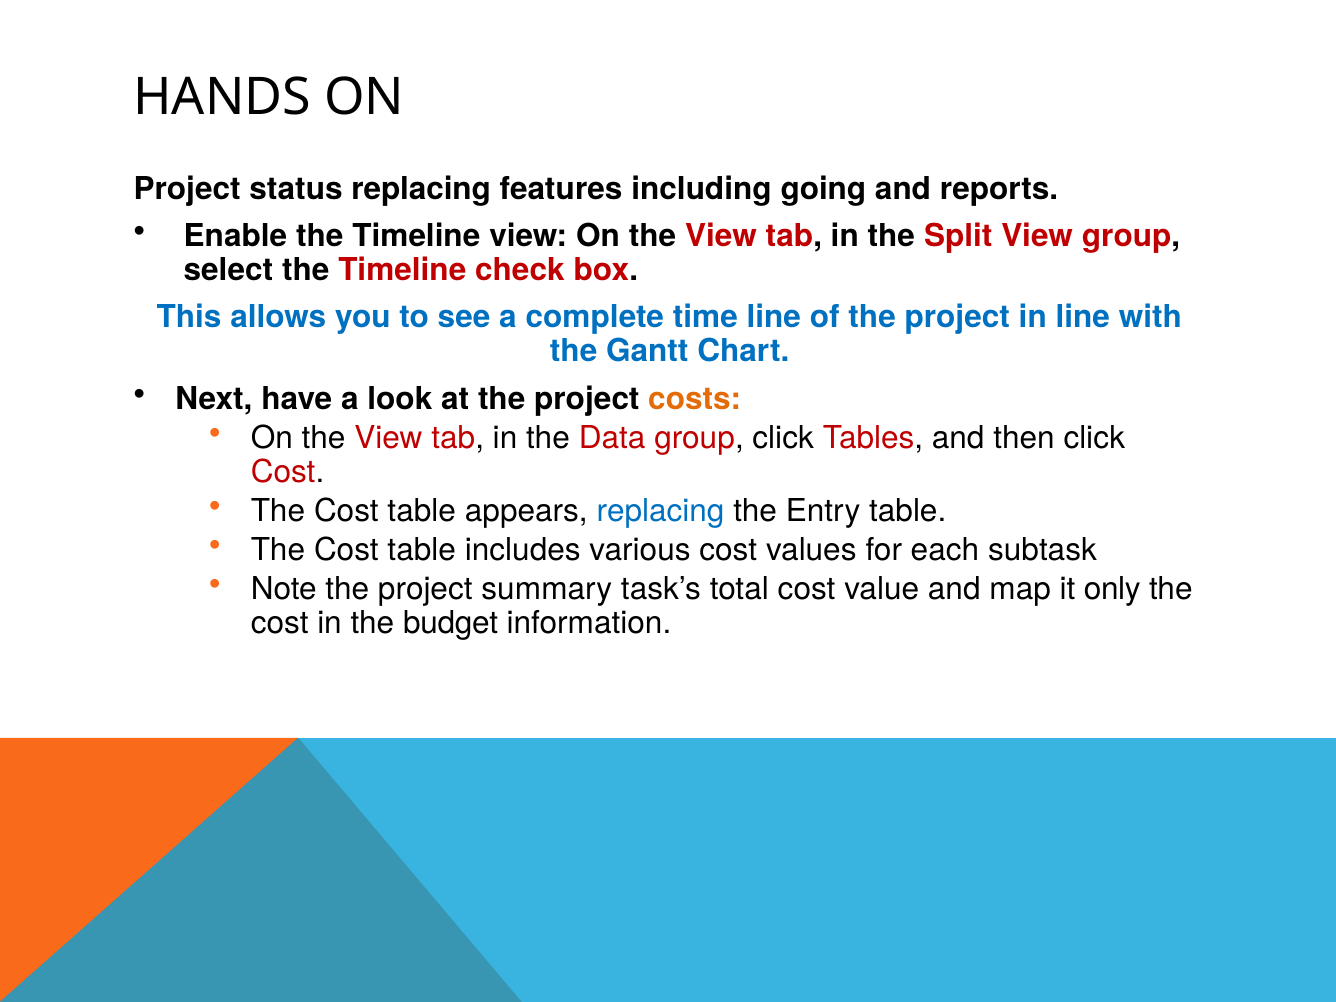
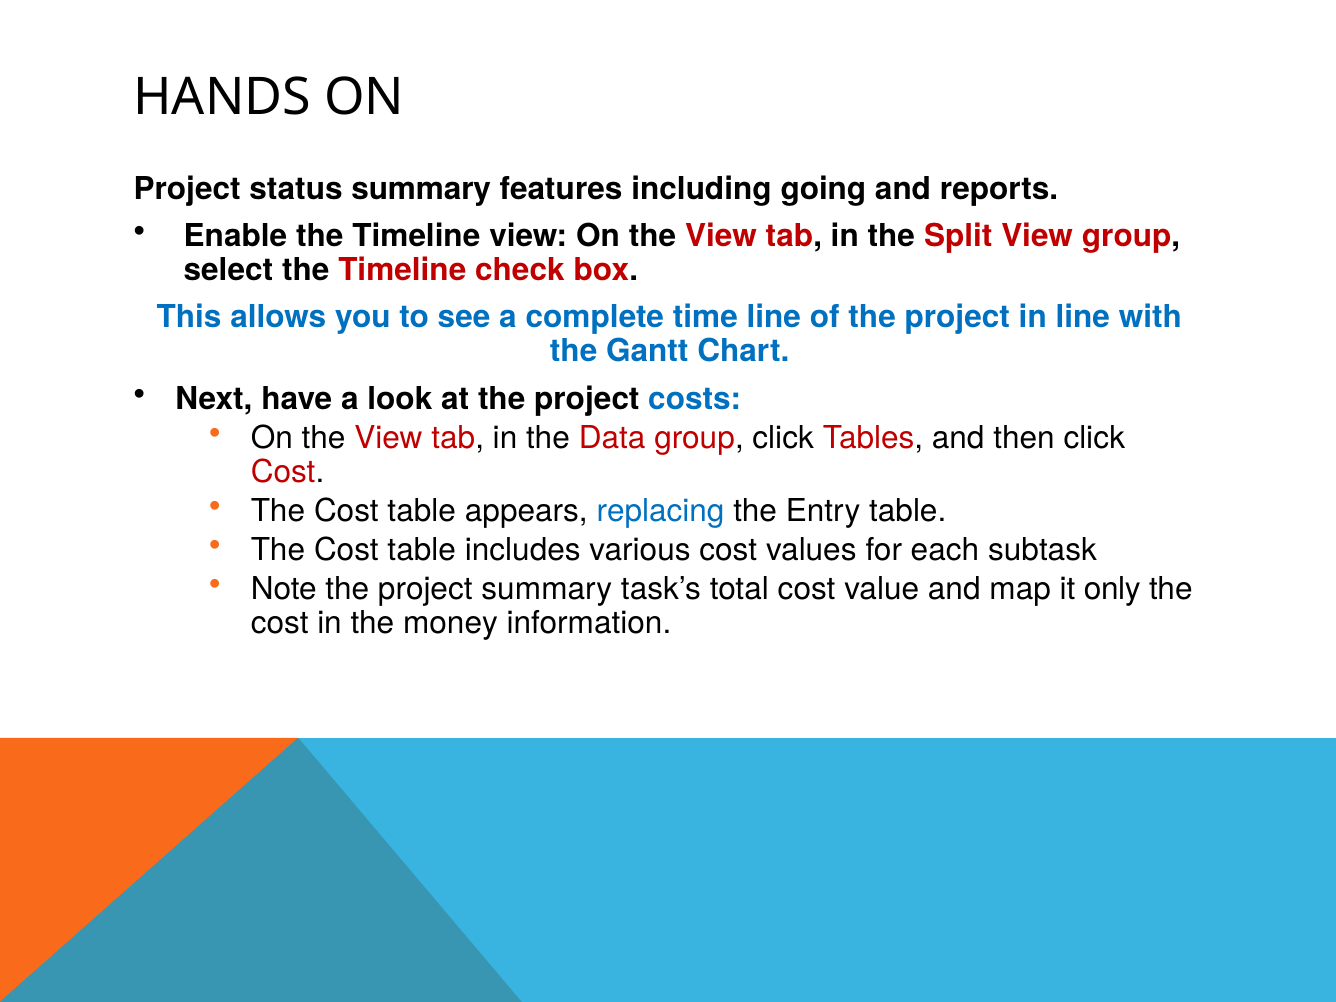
status replacing: replacing -> summary (421, 189)
costs colour: orange -> blue (695, 399)
budget: budget -> money (450, 623)
